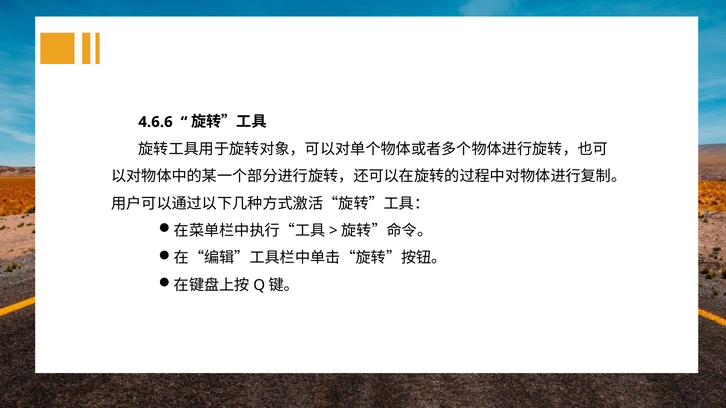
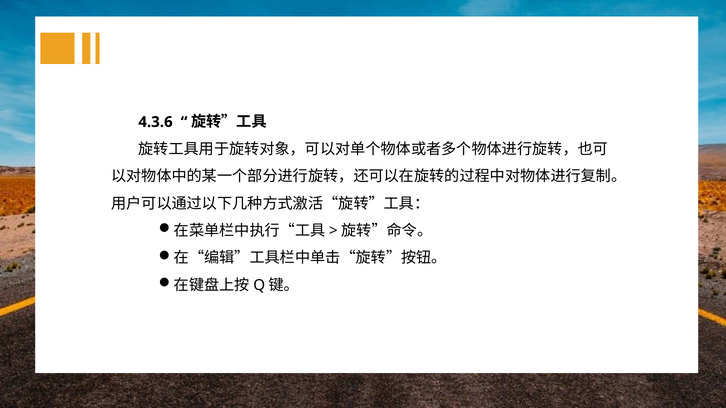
4.6.6: 4.6.6 -> 4.3.6 (156, 122)
